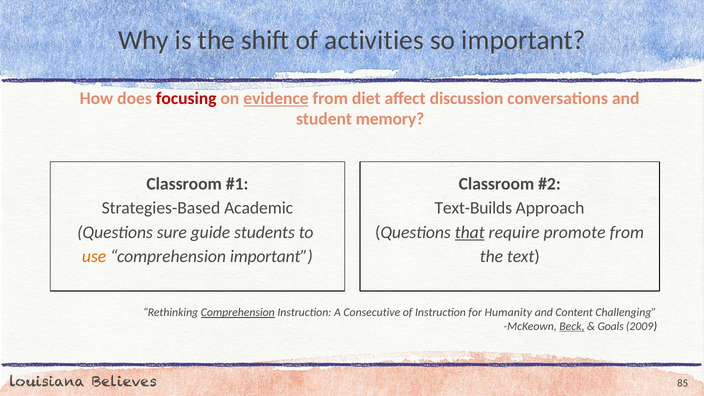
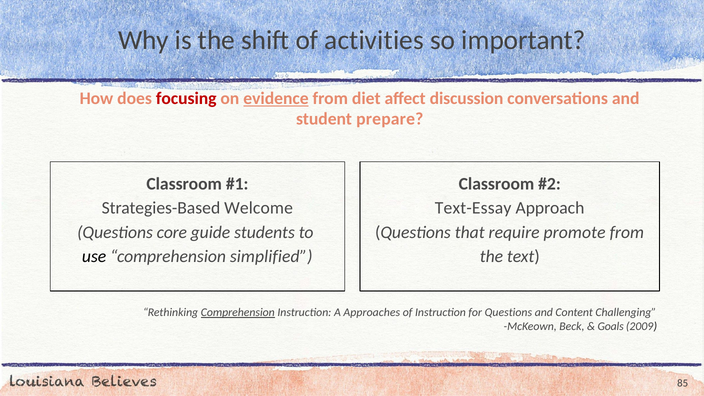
memory: memory -> prepare (390, 119)
Academic: Academic -> Welcome (259, 208)
Text-Builds: Text-Builds -> Text-Essay (473, 208)
sure: sure -> core (172, 232)
that underline: present -> none (470, 232)
use colour: orange -> black (94, 257)
comprehension important: important -> simplified (271, 257)
Consecutive: Consecutive -> Approaches (372, 312)
for Humanity: Humanity -> Questions (508, 312)
Beck underline: present -> none (572, 326)
